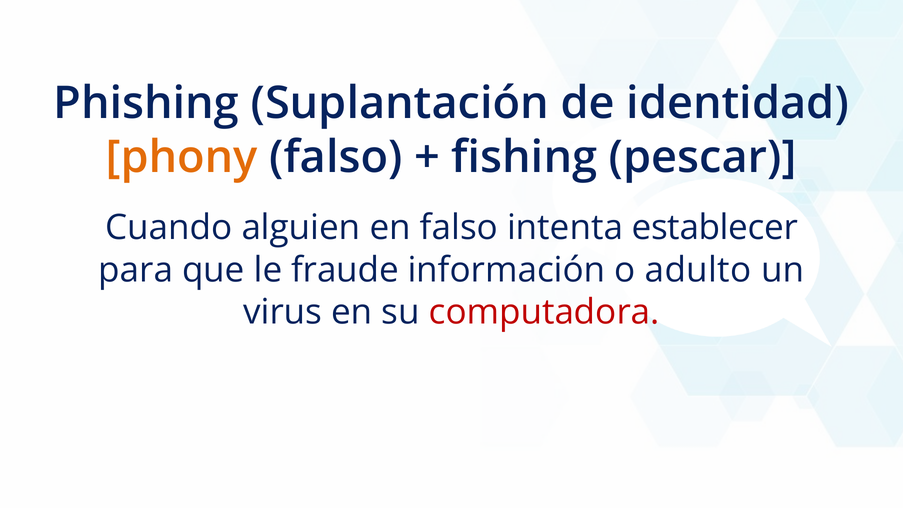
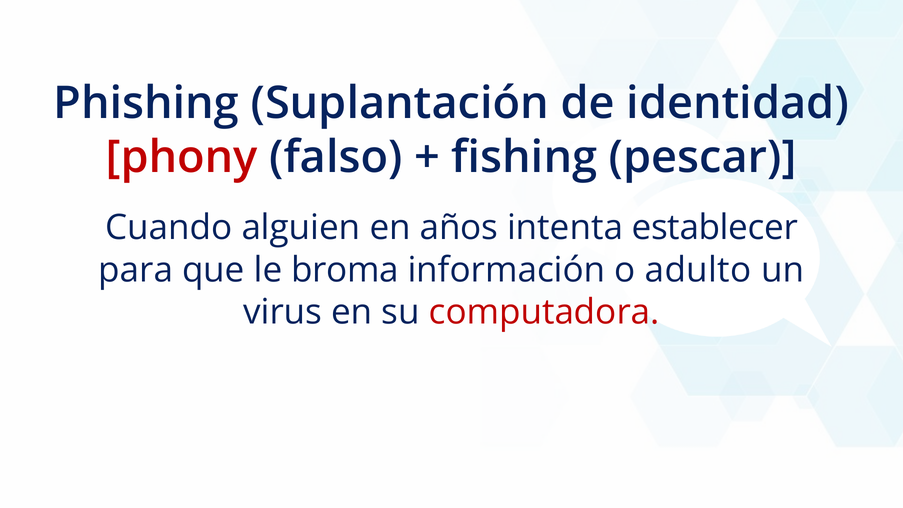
phony colour: orange -> red (182, 157)
en falso: falso -> años (459, 228)
fraude: fraude -> broma (345, 270)
